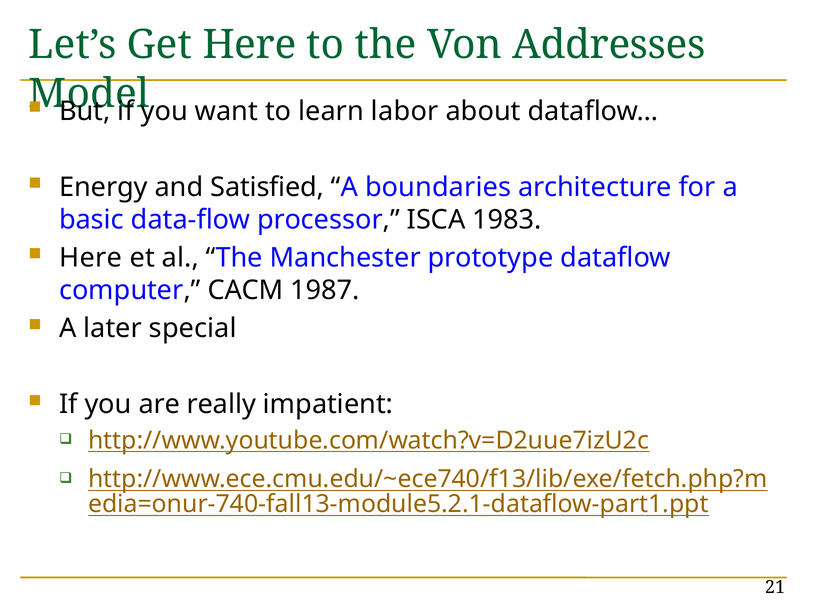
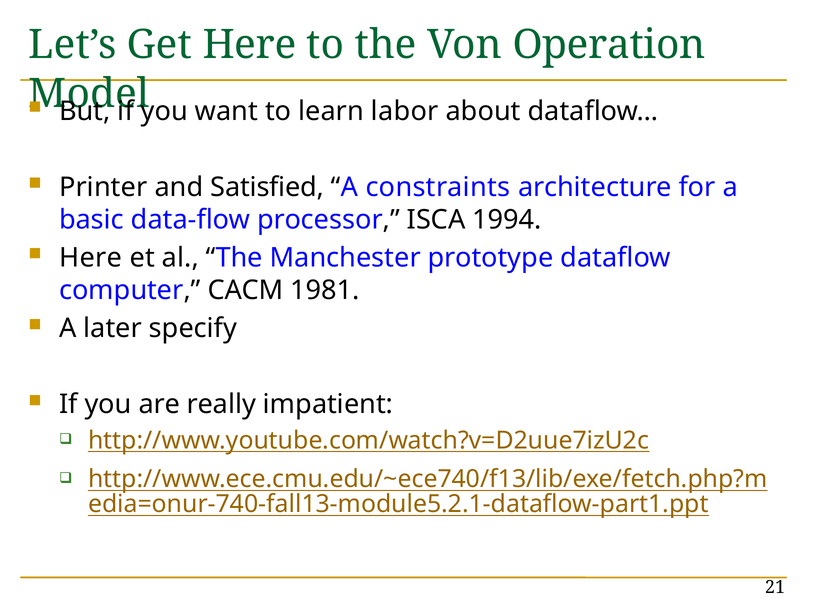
Addresses: Addresses -> Operation (609, 45)
Energy: Energy -> Printer (103, 187)
boundaries: boundaries -> constraints (438, 187)
1983: 1983 -> 1994 (507, 220)
1987: 1987 -> 1981 (325, 290)
special: special -> specify (193, 328)
